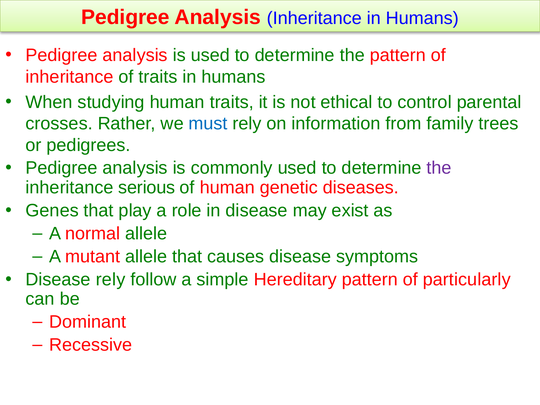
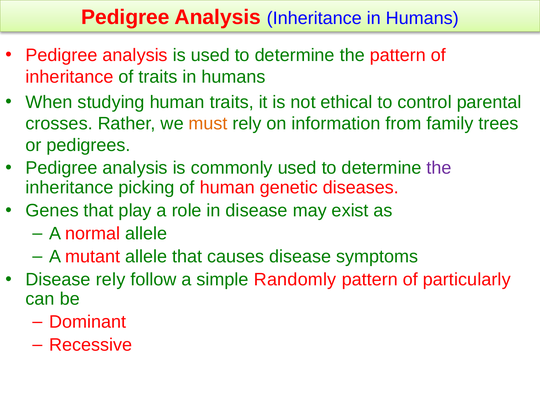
must colour: blue -> orange (208, 124)
serious: serious -> picking (147, 187)
Hereditary: Hereditary -> Randomly (295, 280)
